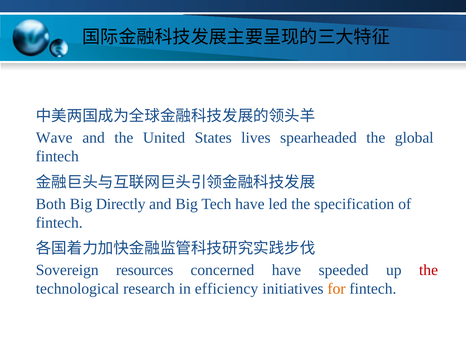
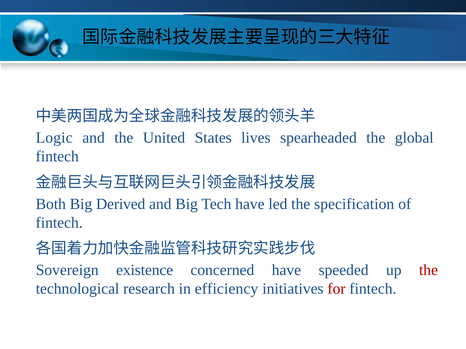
Wave: Wave -> Logic (54, 138)
Directly: Directly -> Derived (121, 204)
resources: resources -> existence (145, 270)
for colour: orange -> red (336, 289)
